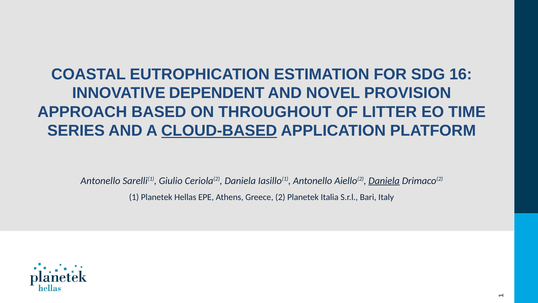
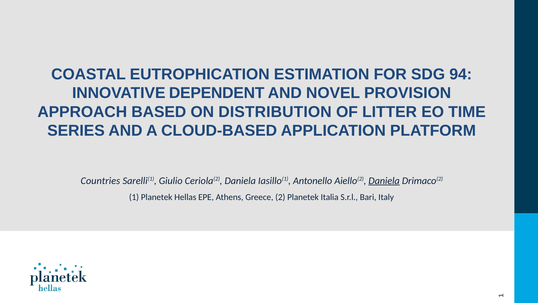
16: 16 -> 94 (461, 74)
THROUGHOUT: THROUGHOUT -> DISTRIBUTION (275, 112)
CLOUD-BASED underline: present -> none (219, 131)
Antonello: Antonello -> Countries (100, 180)
